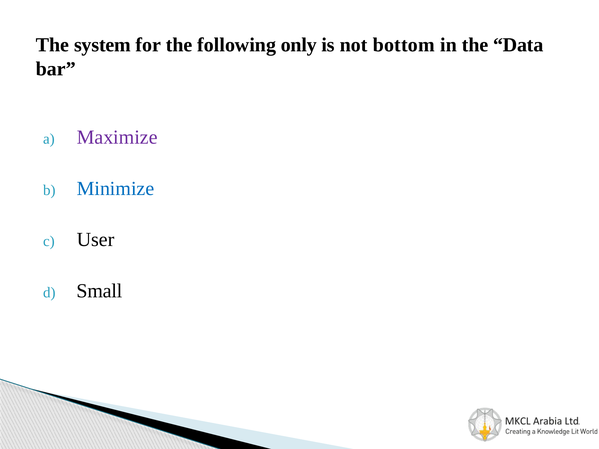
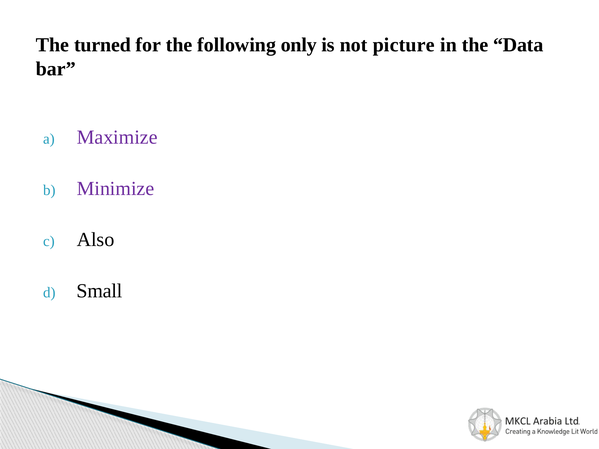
system: system -> turned (102, 45)
bottom: bottom -> picture (404, 45)
Minimize colour: blue -> purple (116, 189)
User: User -> Also (96, 240)
